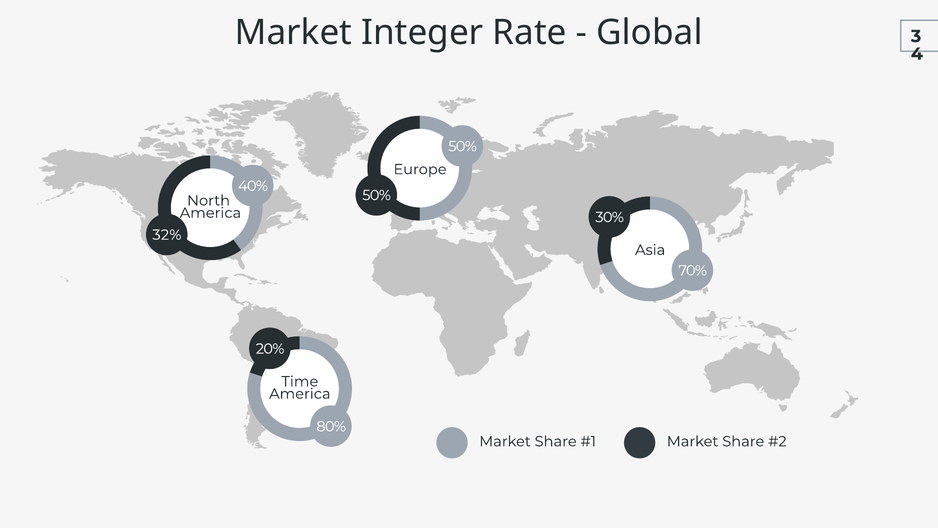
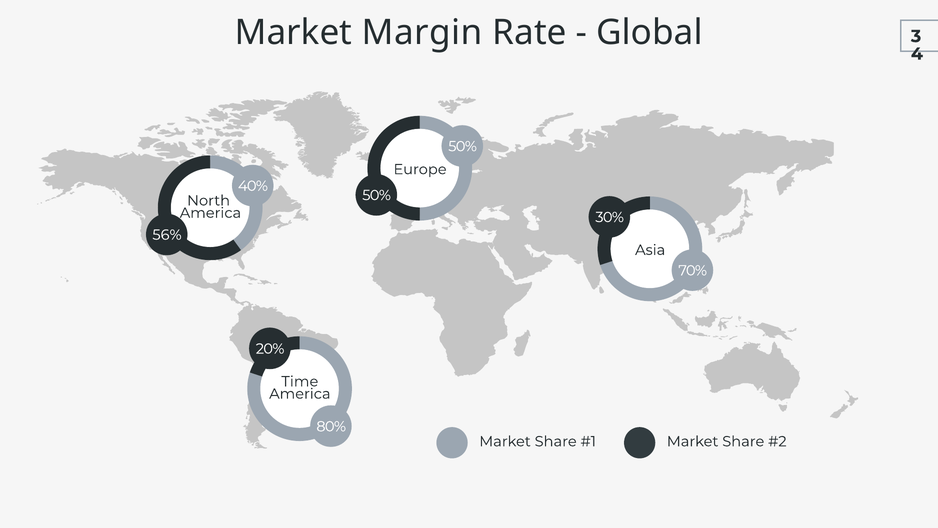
Integer: Integer -> Margin (422, 32)
32%: 32% -> 56% (167, 235)
